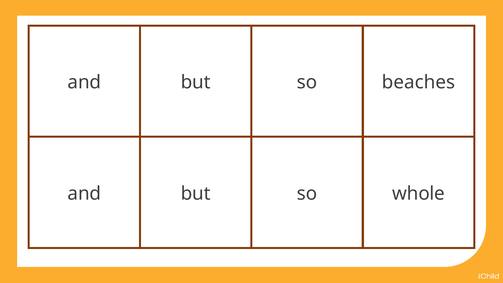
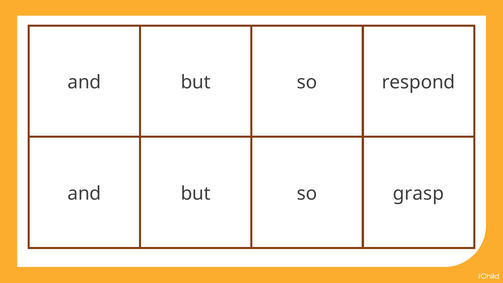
beaches: beaches -> respond (419, 82)
whole: whole -> grasp (418, 193)
